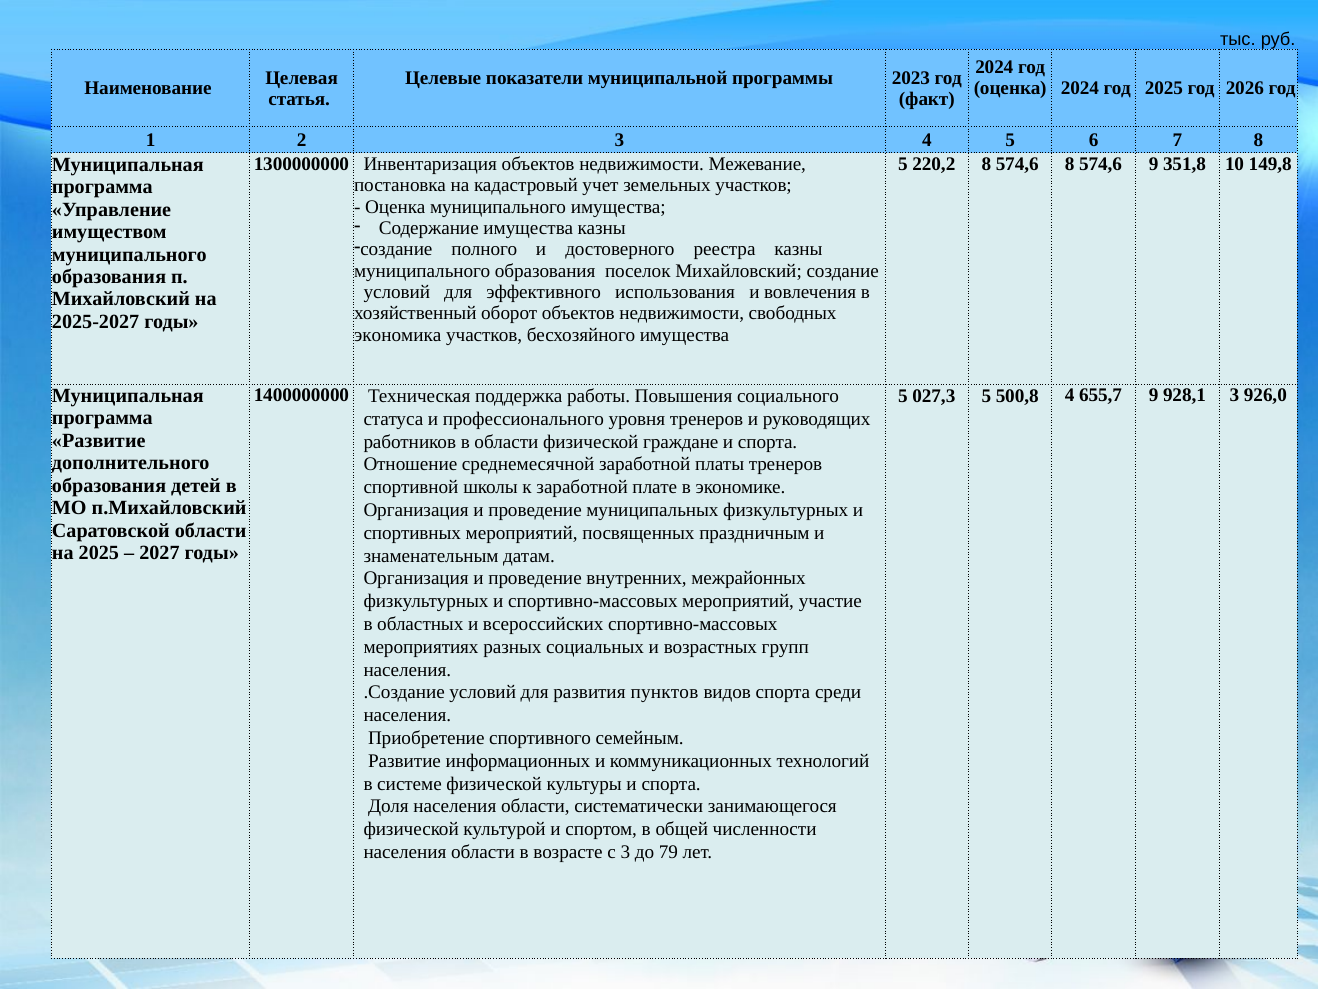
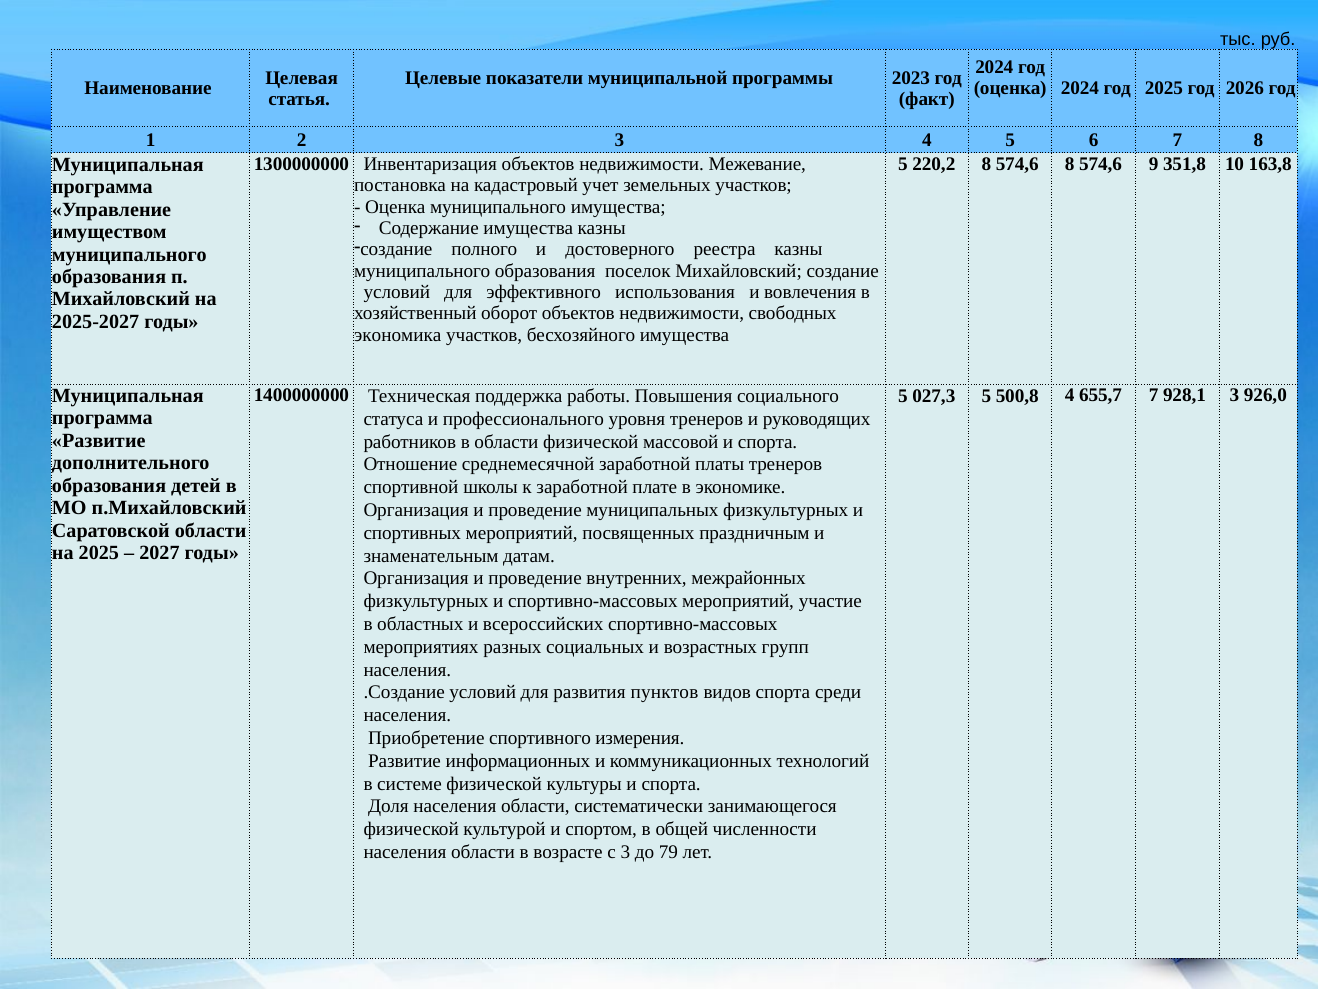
149,8: 149,8 -> 163,8 (1270, 164)
655,7 9: 9 -> 7 (1154, 395)
граждане: граждане -> массовой (681, 442)
семейным: семейным -> измерения (640, 738)
